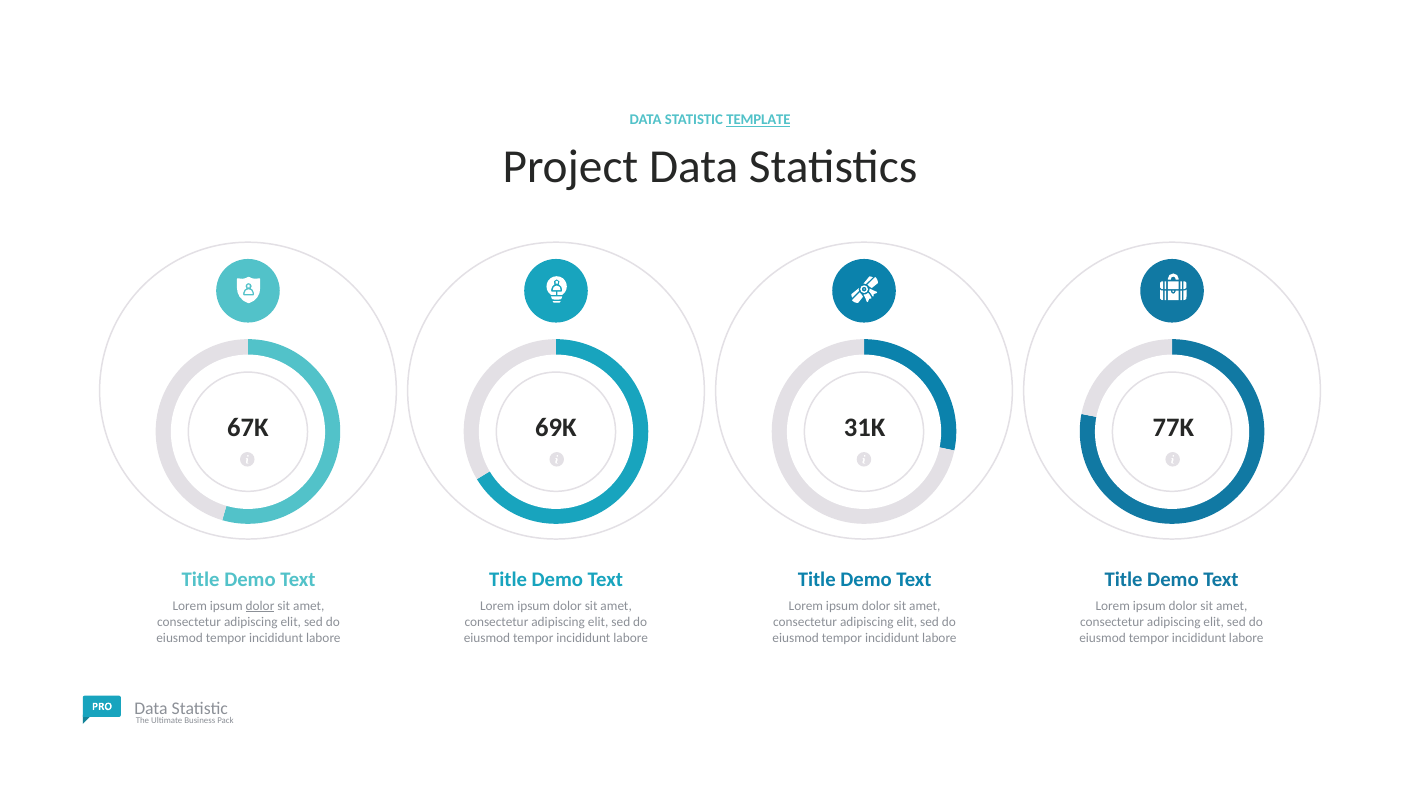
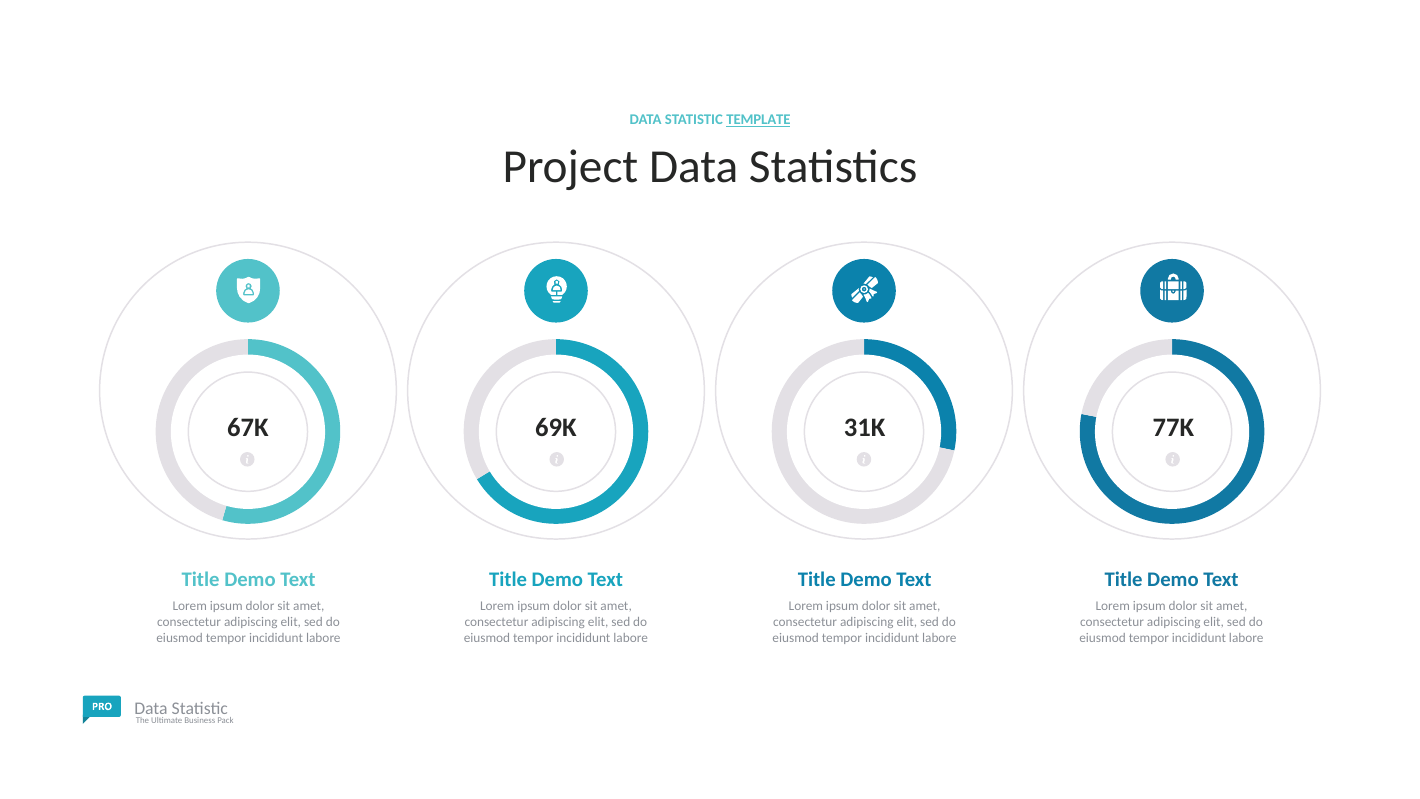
dolor underline: present -> none (260, 606)
